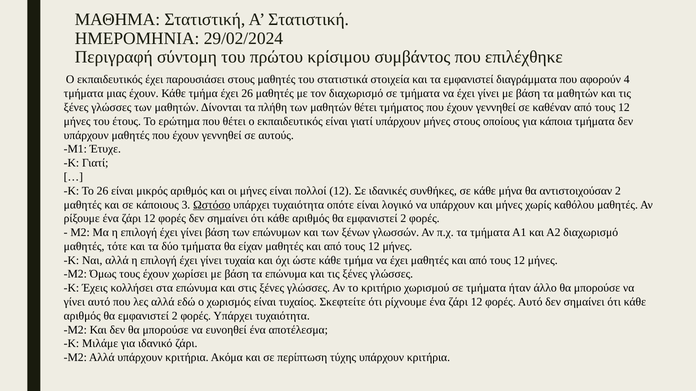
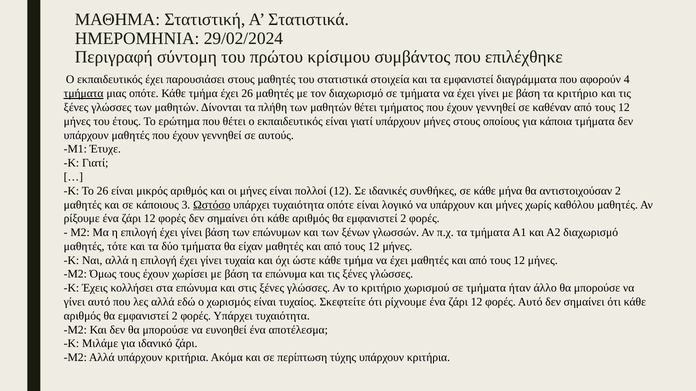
Α Στατιστική: Στατιστική -> Στατιστικά (309, 20)
τμήματα underline: none -> present (84, 94)
μιας έχουν: έχουν -> οπότε (144, 94)
τα μαθητών: μαθητών -> κριτήριο (577, 94)
